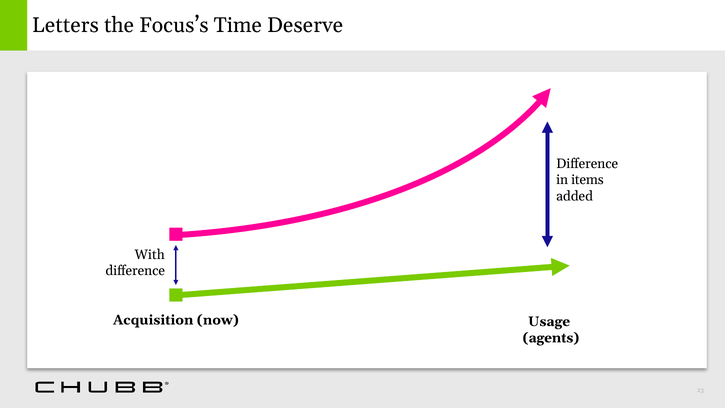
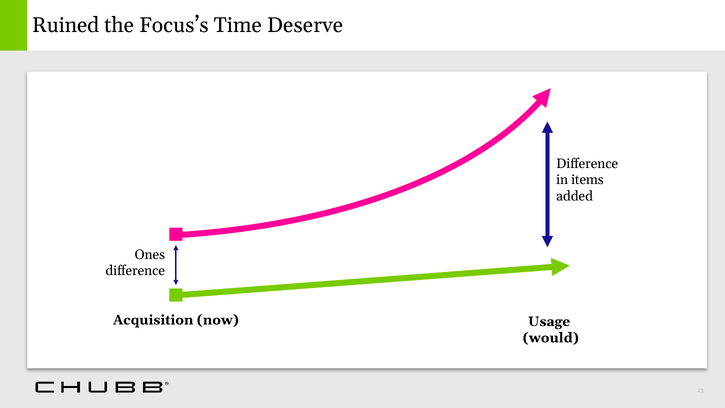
Letters: Letters -> Ruined (66, 25)
With: With -> Ones (150, 254)
agents: agents -> would (551, 338)
